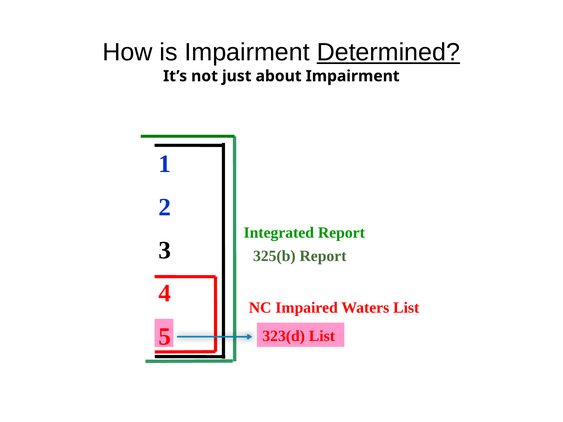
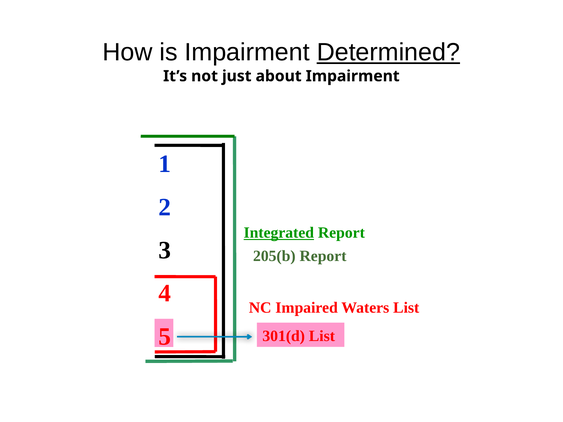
Integrated underline: none -> present (279, 233)
325(b: 325(b -> 205(b (274, 256)
323(d: 323(d -> 301(d (284, 336)
